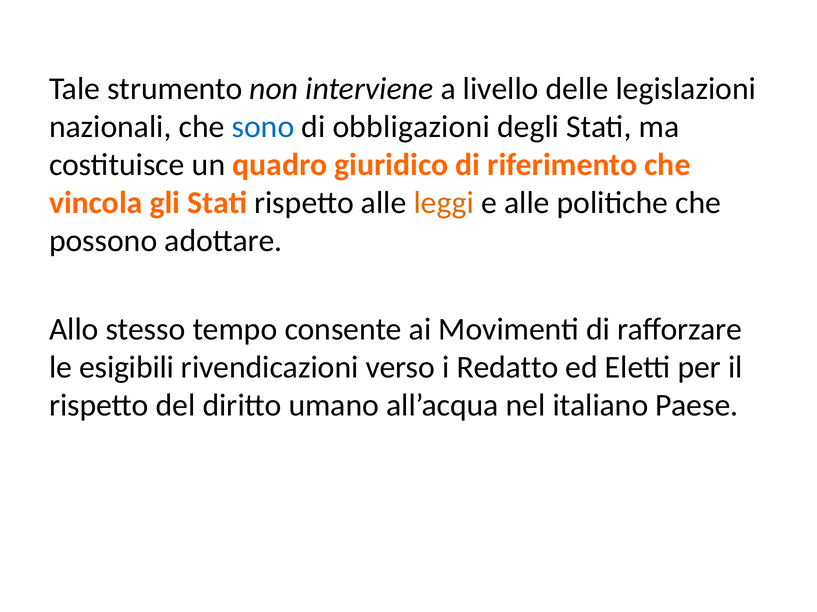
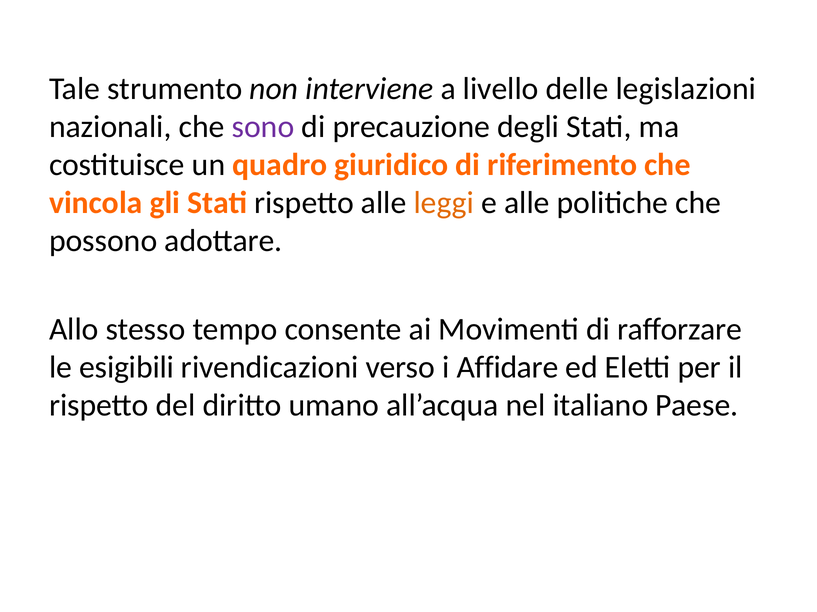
sono colour: blue -> purple (263, 127)
obbligazioni: obbligazioni -> precauzione (411, 127)
Redatto: Redatto -> Affidare (508, 368)
